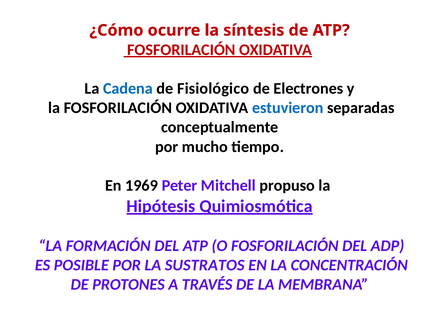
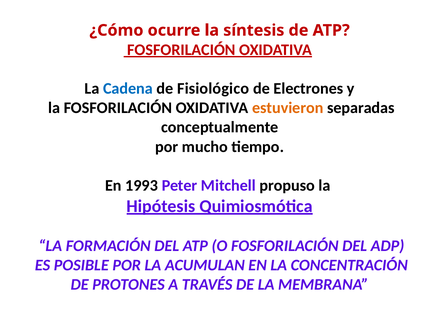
estuvieron colour: blue -> orange (288, 108)
1969: 1969 -> 1993 (142, 186)
SUSTRATOS: SUSTRATOS -> ACUMULAN (205, 265)
